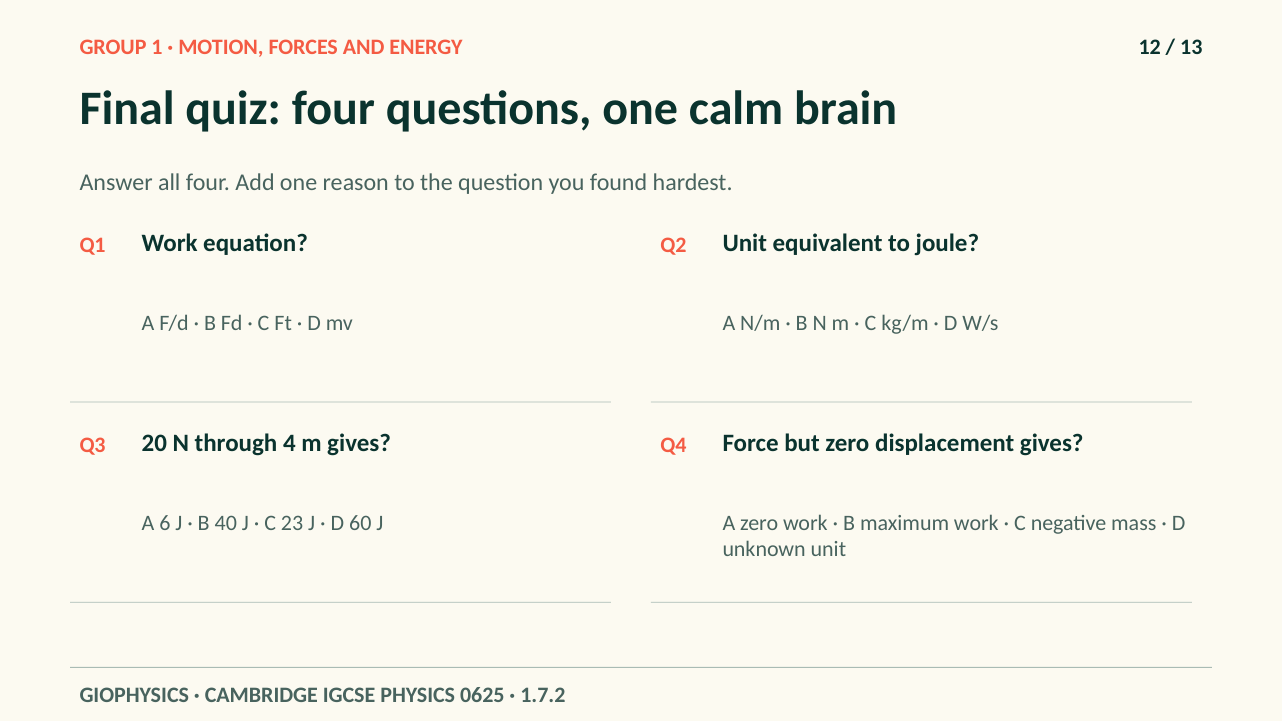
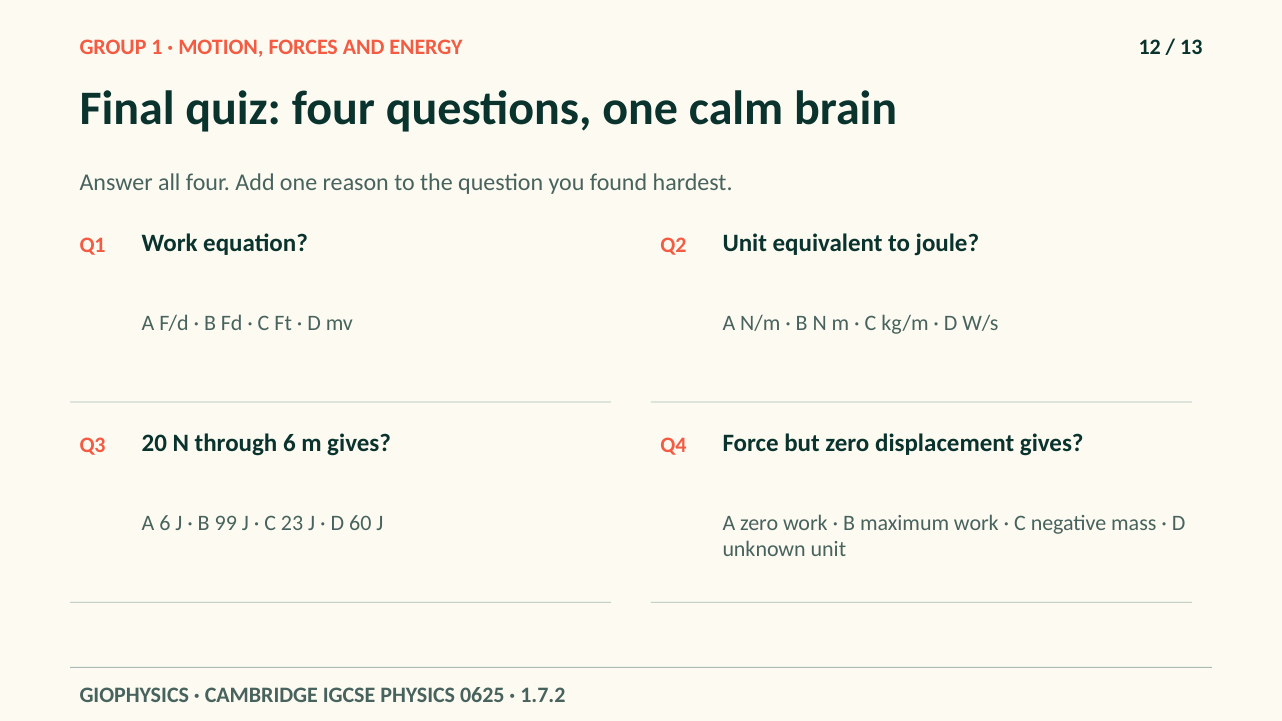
through 4: 4 -> 6 (289, 443)
40: 40 -> 99 (226, 523)
